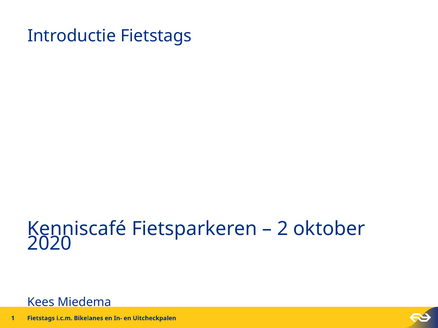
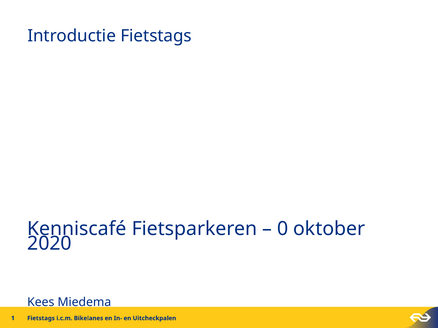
2: 2 -> 0 (283, 229)
